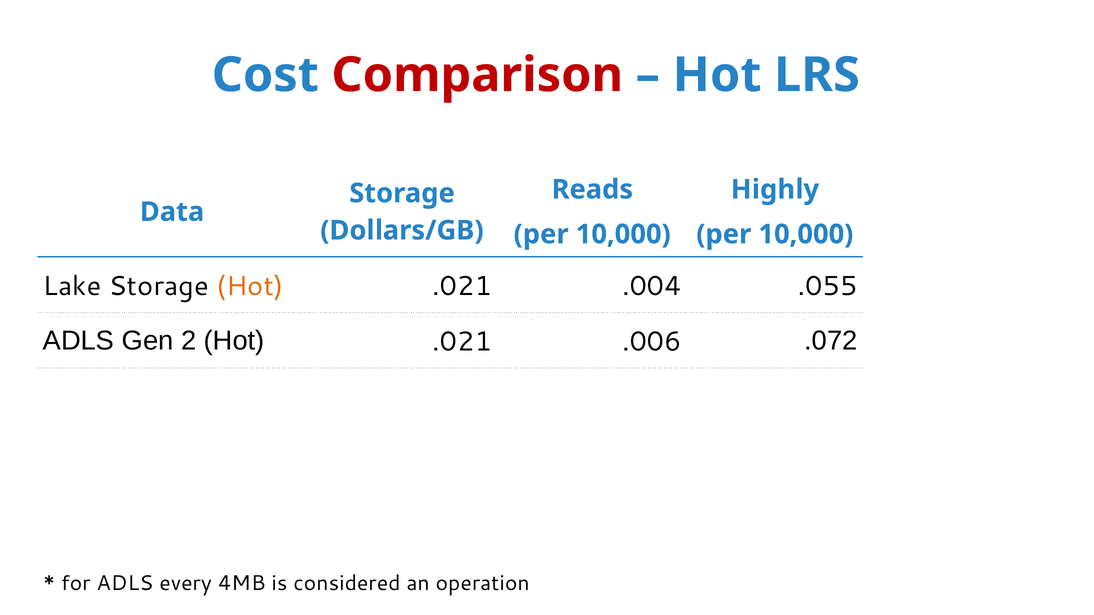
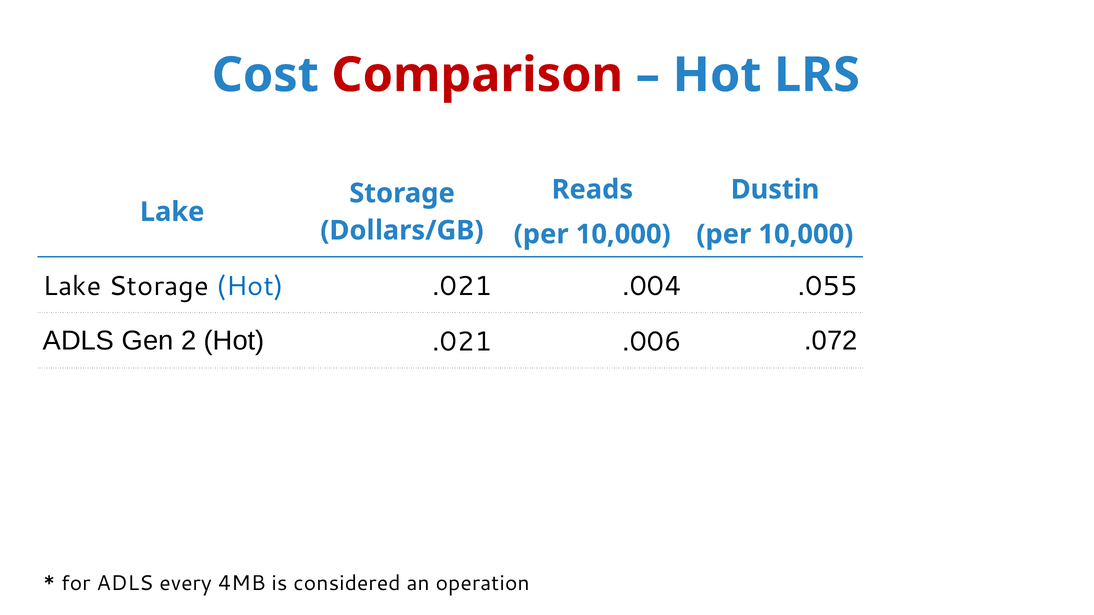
Highly: Highly -> Dustin (775, 190)
Data: Data -> Lake (172, 212)
Hot colour: orange -> blue (250, 286)
